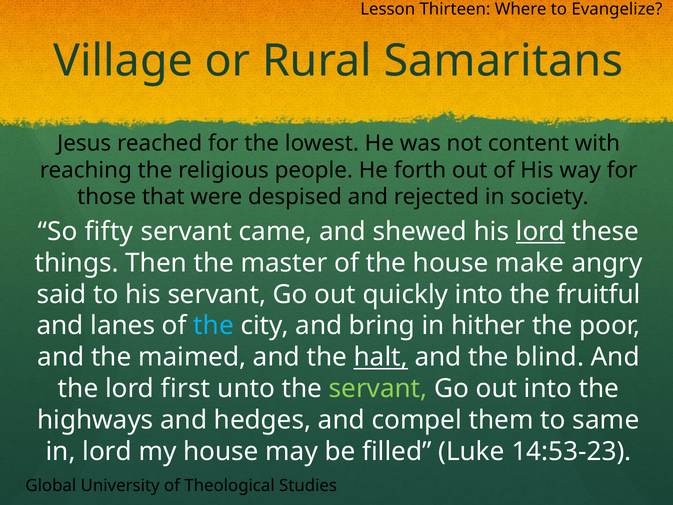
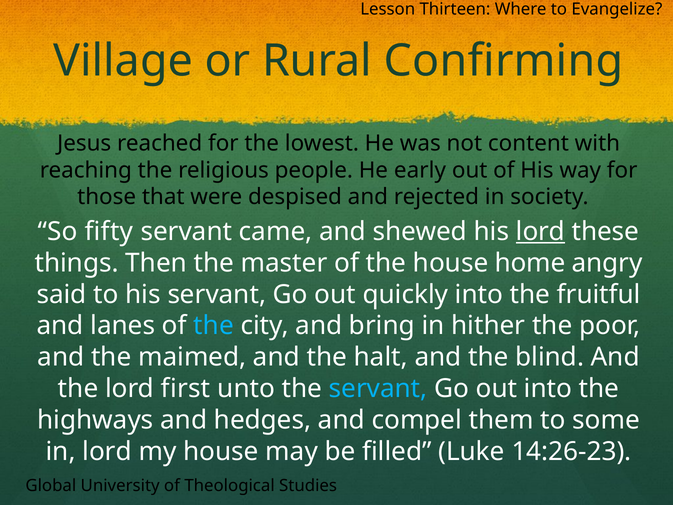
Samaritans: Samaritans -> Confirming (503, 61)
forth: forth -> early (420, 170)
make: make -> home (530, 263)
halt underline: present -> none (381, 357)
servant colour: light green -> light blue (378, 389)
same: same -> some (606, 420)
14:53-23: 14:53-23 -> 14:26-23 (571, 451)
